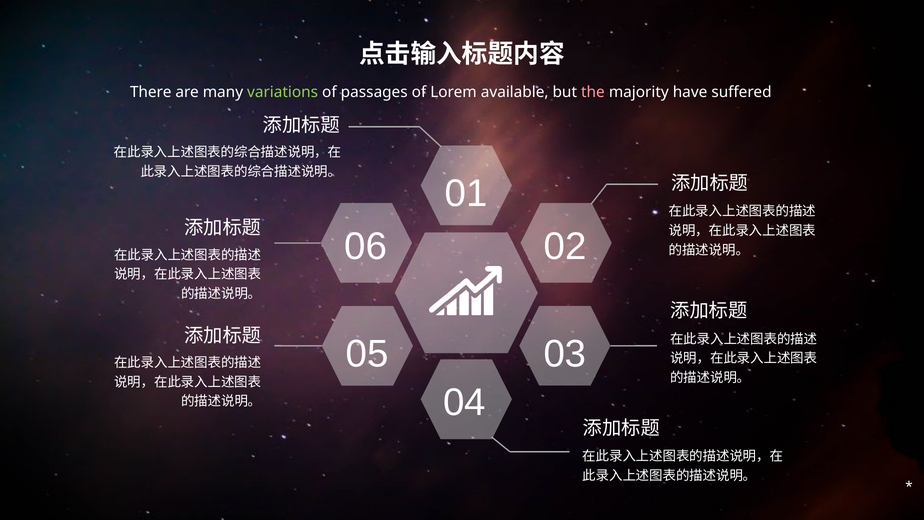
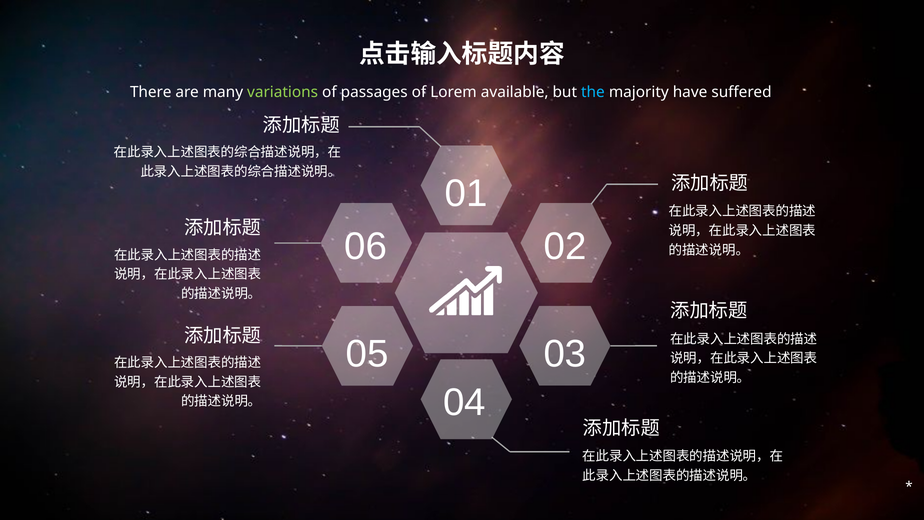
the colour: pink -> light blue (593, 92)
